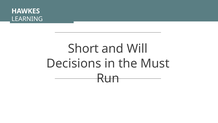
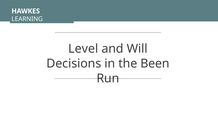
Short: Short -> Level (83, 49)
Must: Must -> Been (155, 63)
